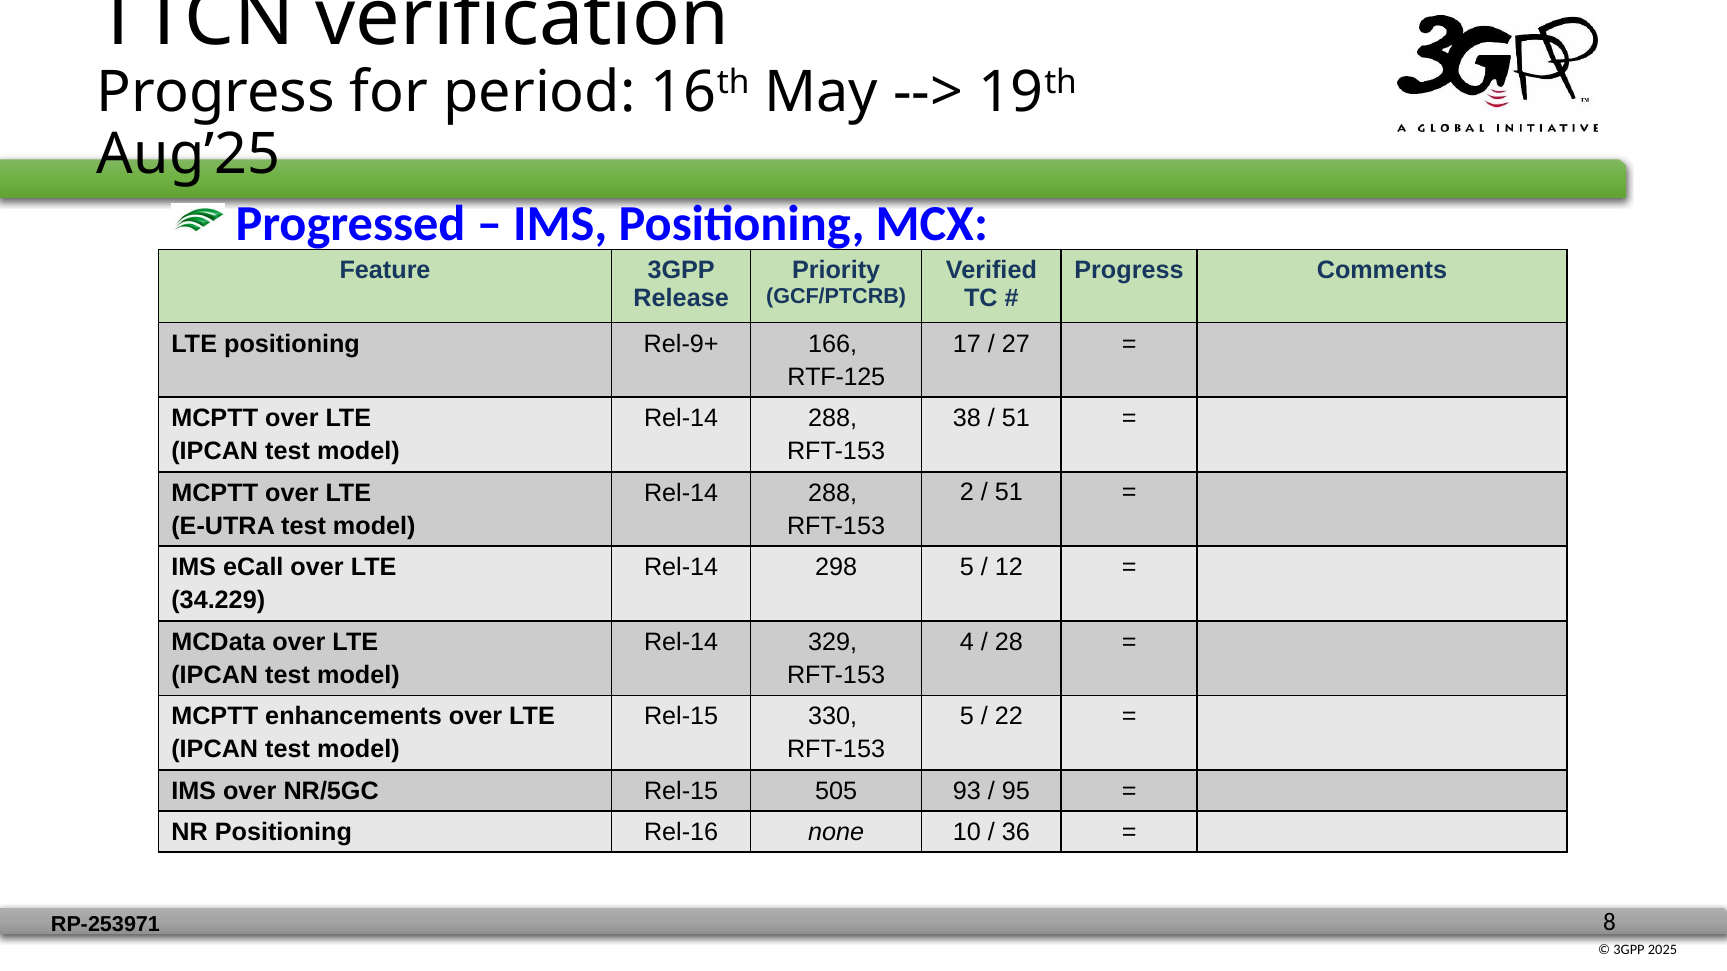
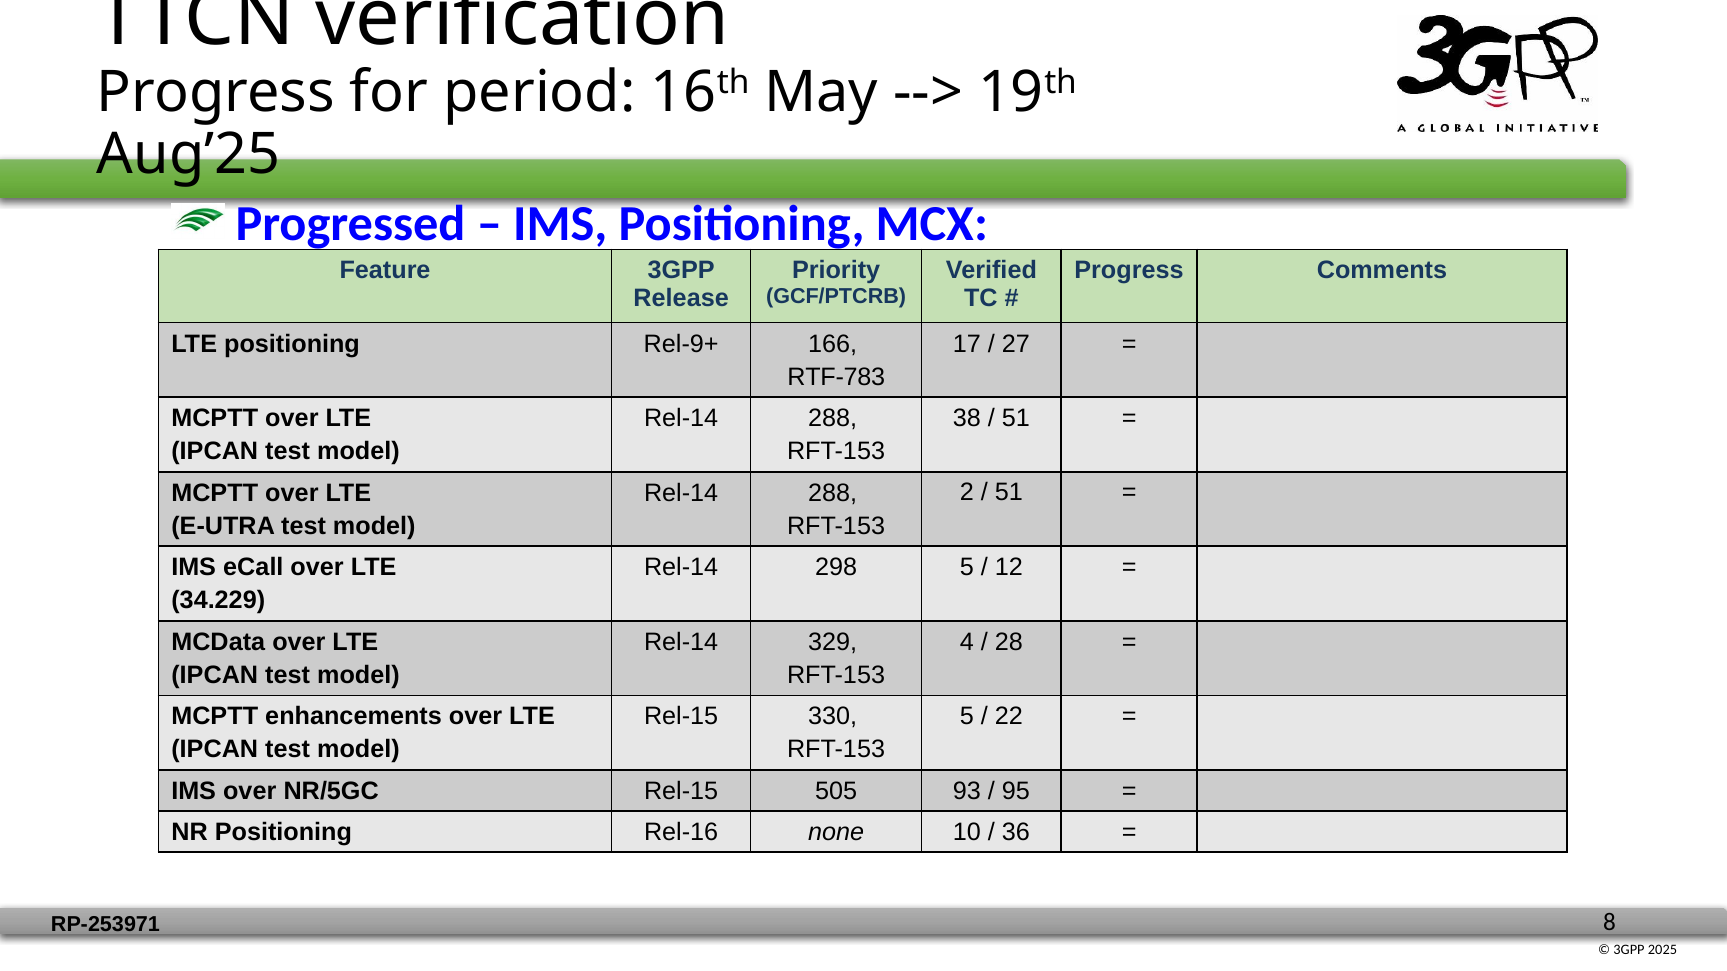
RTF-125: RTF-125 -> RTF-783 (836, 377)
